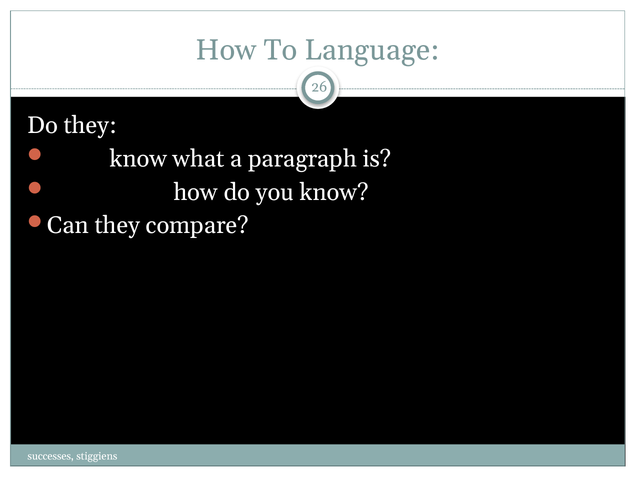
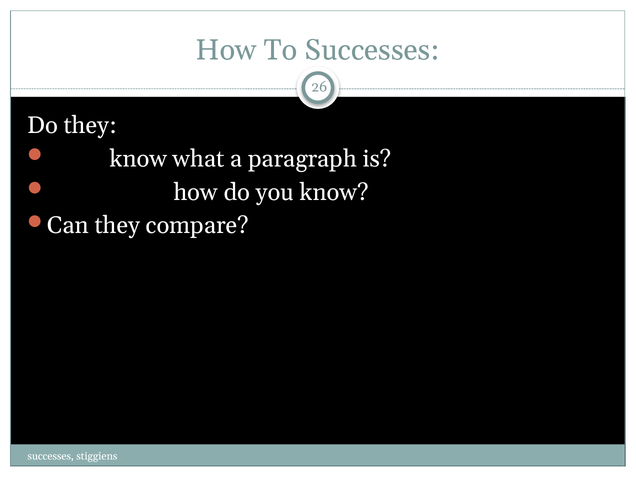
To Language: Language -> Successes (372, 50)
